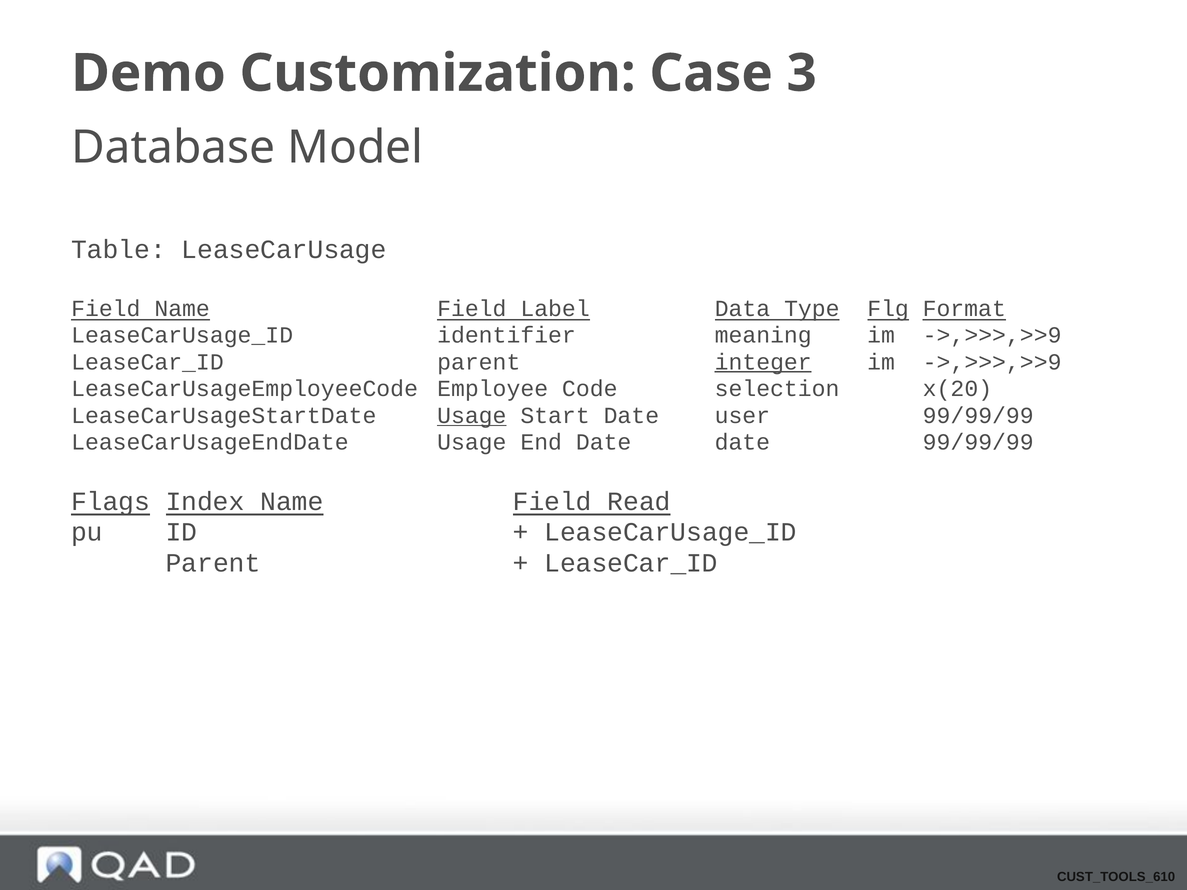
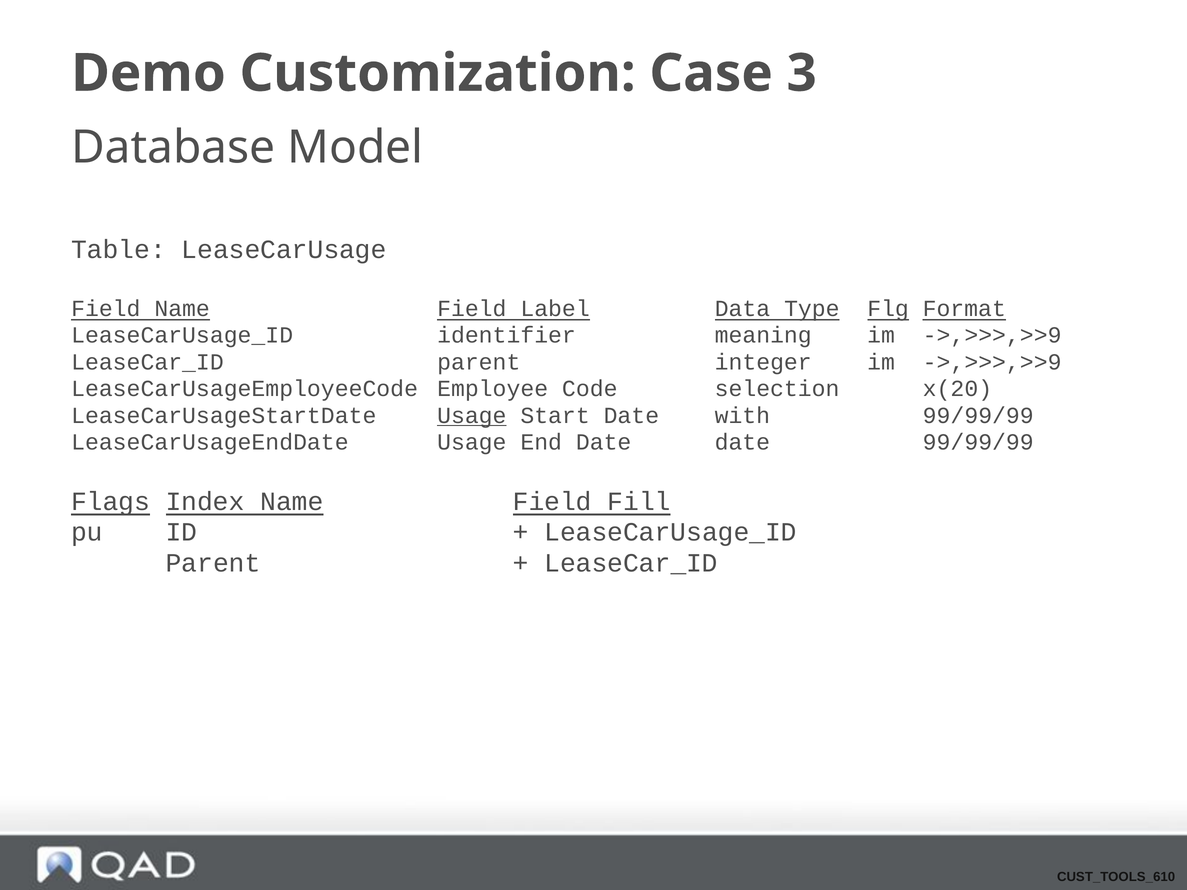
integer underline: present -> none (763, 362)
user: user -> with (742, 416)
Read: Read -> Fill (639, 502)
